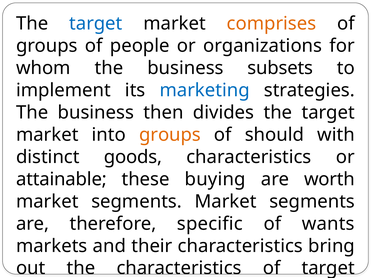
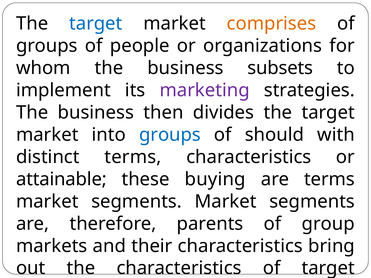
marketing colour: blue -> purple (205, 90)
groups colour: orange -> blue (170, 135)
distinct goods: goods -> terms (133, 157)
are worth: worth -> terms (329, 179)
specific: specific -> parents (210, 224)
wants: wants -> group (328, 224)
